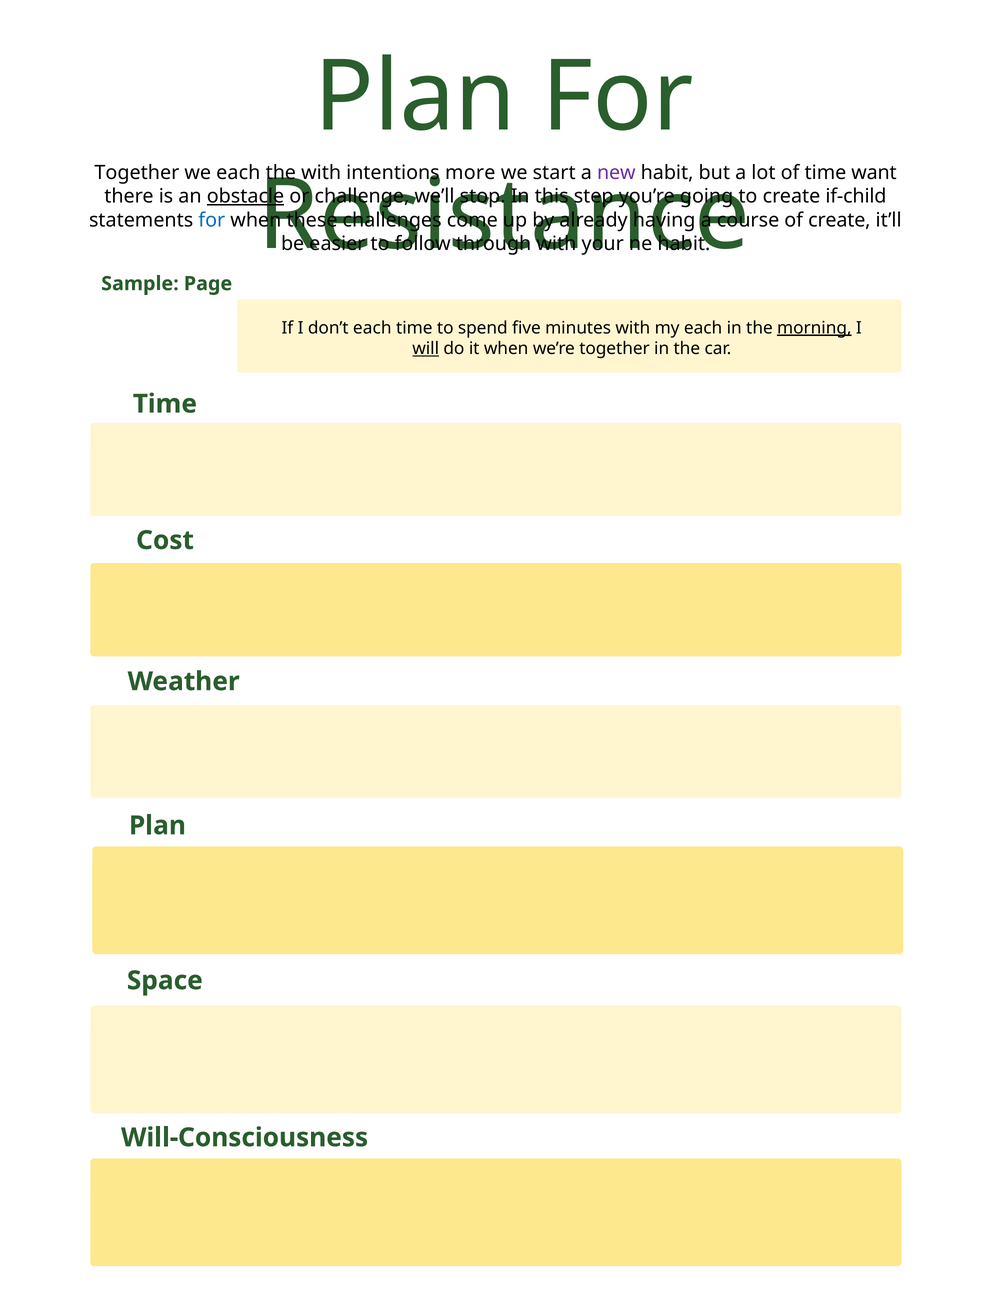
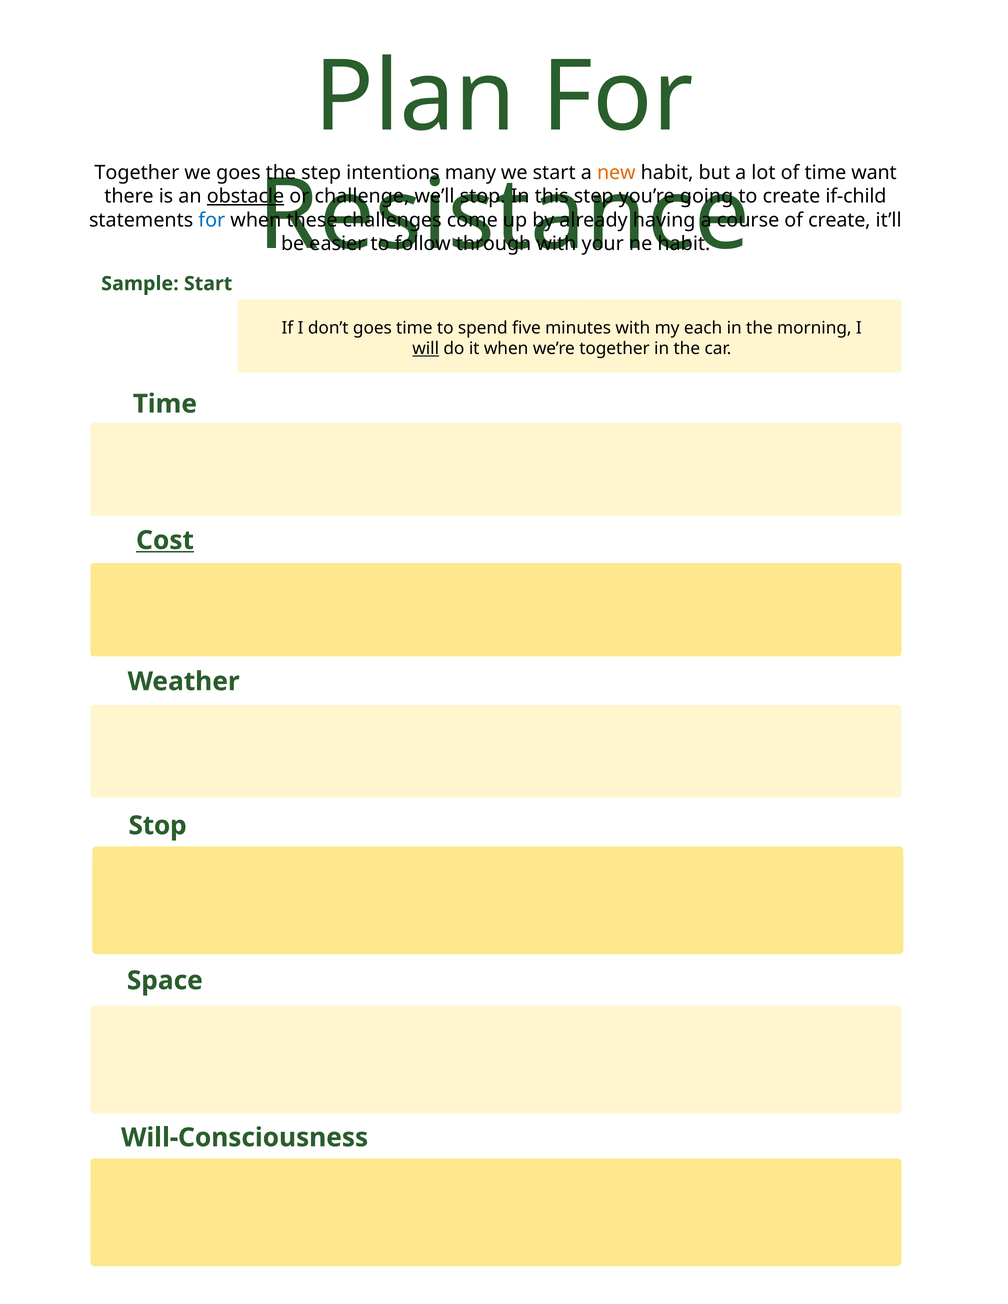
we each: each -> goes (238, 173)
the with: with -> step (321, 173)
more: more -> many (470, 173)
new colour: purple -> orange (616, 173)
Sample Page: Page -> Start (208, 284)
don’t each: each -> goes (372, 328)
morning underline: present -> none (814, 328)
Cost underline: none -> present (165, 541)
Plan: Plan -> Stop (158, 826)
